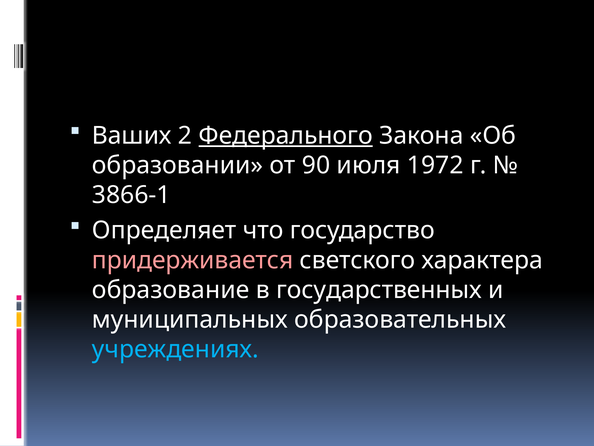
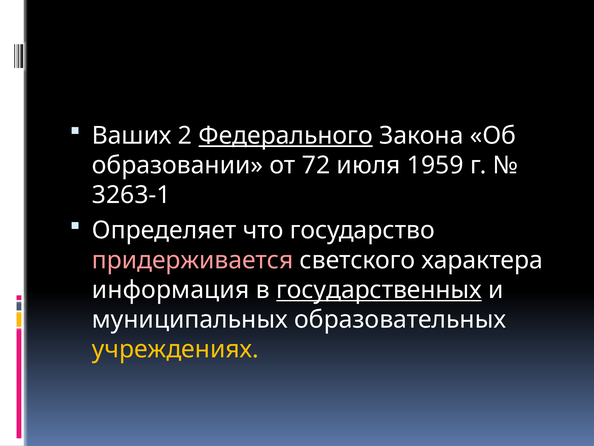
90: 90 -> 72 (316, 165)
1972: 1972 -> 1959 (435, 165)
3866-1: 3866-1 -> 3263-1 (131, 195)
образование: образование -> информация (171, 290)
государственных underline: none -> present (379, 290)
учреждениях colour: light blue -> yellow (175, 349)
